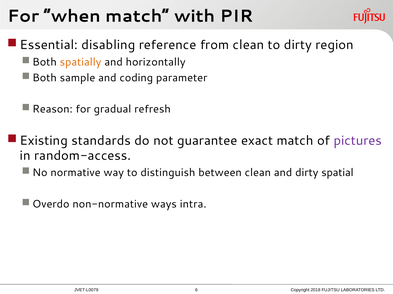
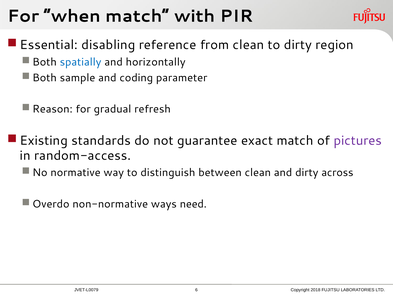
spatially colour: orange -> blue (81, 62)
spatial: spatial -> across (337, 173)
intra: intra -> need (193, 204)
